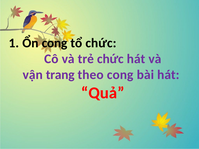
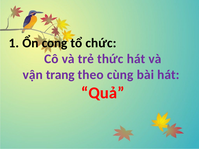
trẻ chức: chức -> thức (110, 59)
theo cong: cong -> cùng (120, 75)
